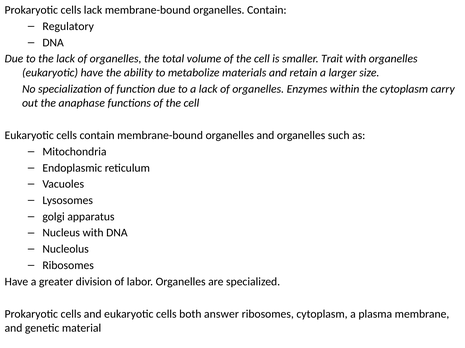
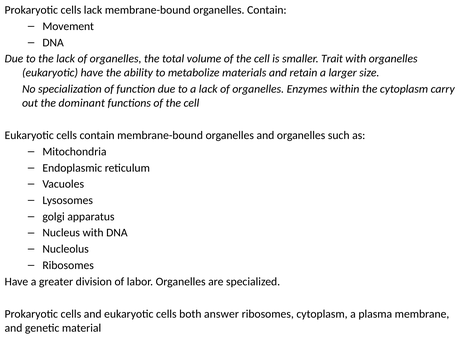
Regulatory: Regulatory -> Movement (68, 26)
anaphase: anaphase -> dominant (82, 103)
